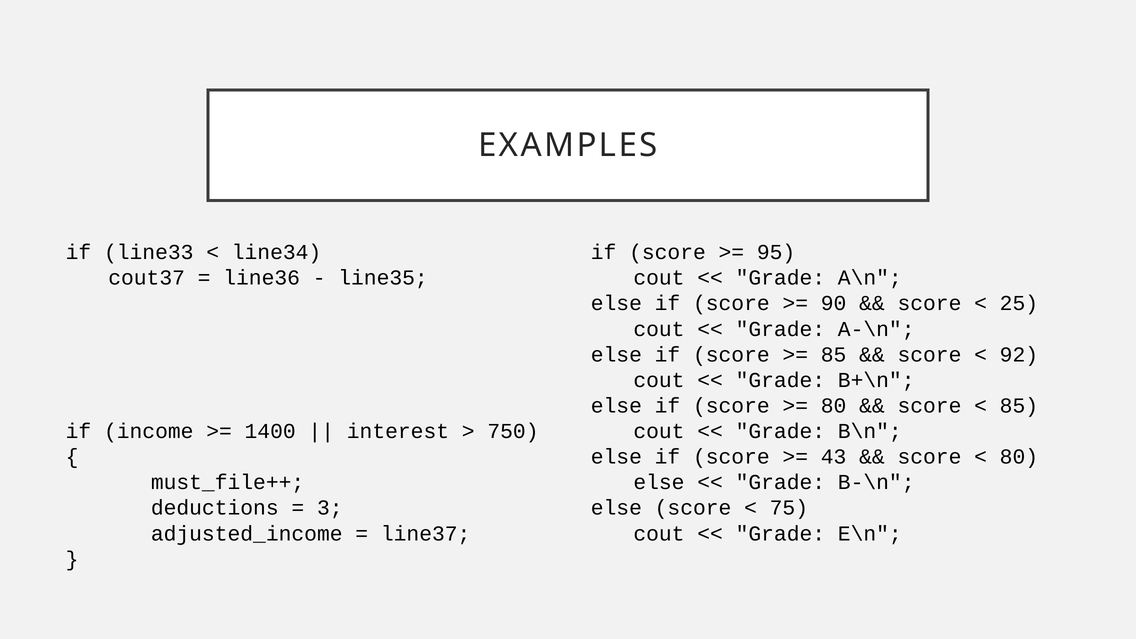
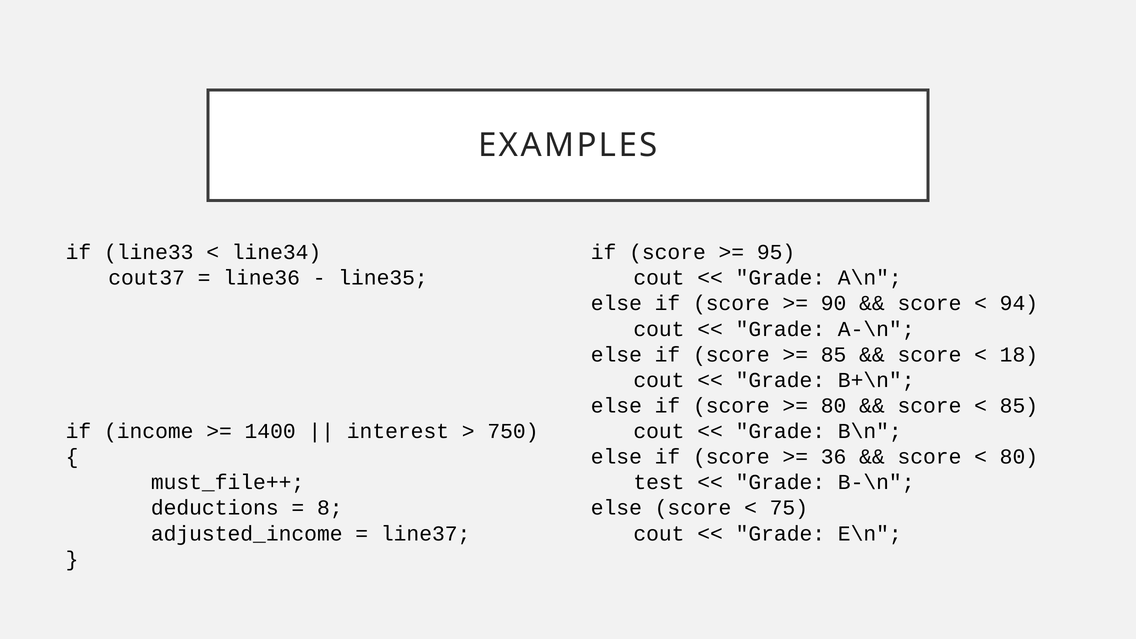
25: 25 -> 94 (1019, 303)
92: 92 -> 18 (1019, 355)
43: 43 -> 36 (834, 457)
else: else -> test (659, 482)
3: 3 -> 8 (330, 508)
